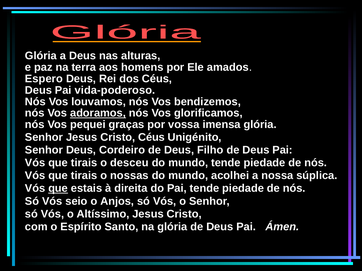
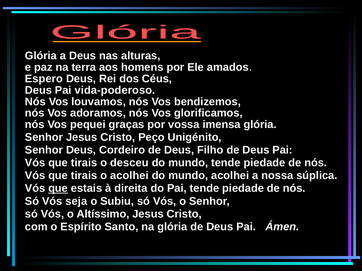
adoramos underline: present -> none (98, 113)
Cristo Céus: Céus -> Peço (151, 137)
o nossas: nossas -> acolhei (129, 176)
seio: seio -> seja (76, 202)
Anjos: Anjos -> Subiu (117, 202)
